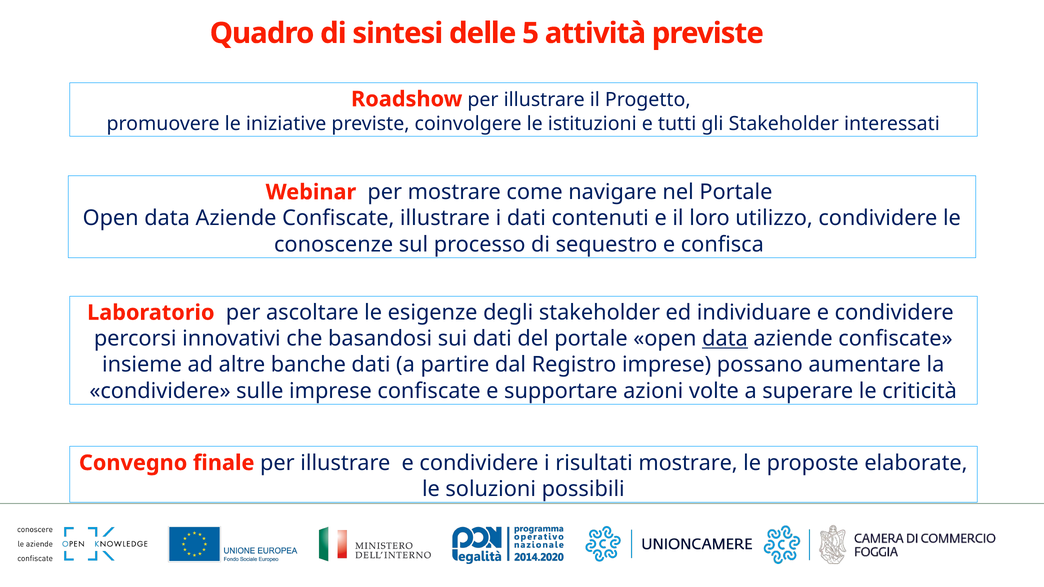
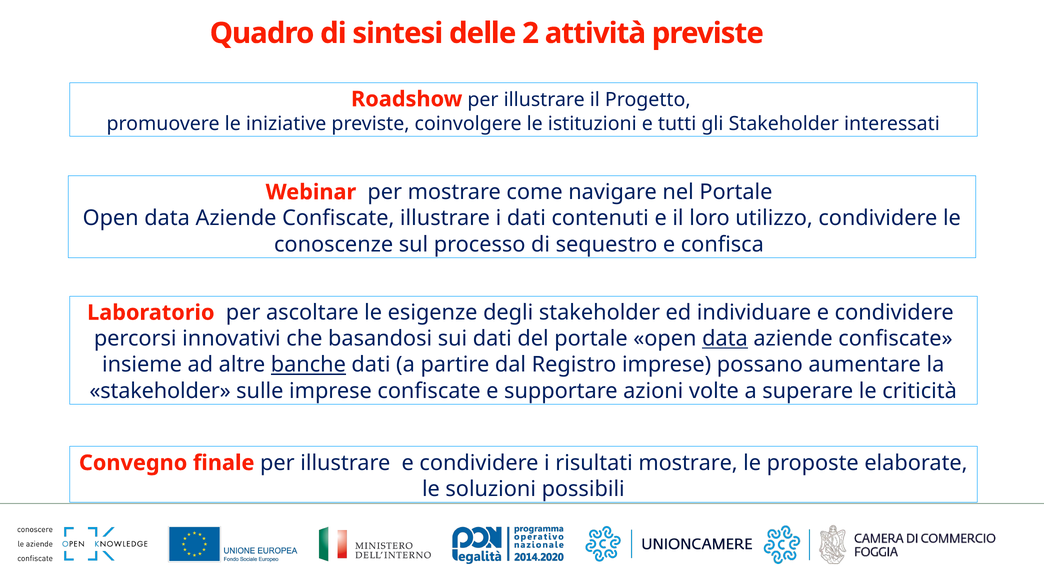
5: 5 -> 2 (531, 33)
banche underline: none -> present (308, 365)
condividere: condividere -> stakeholder (160, 391)
